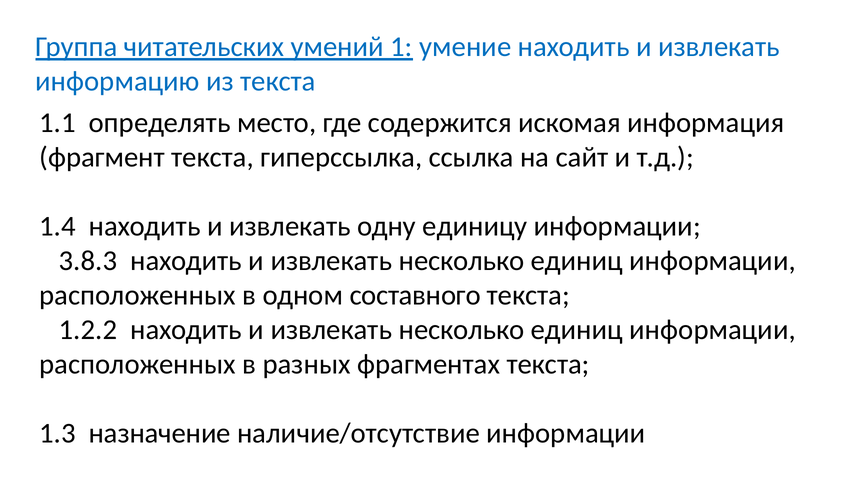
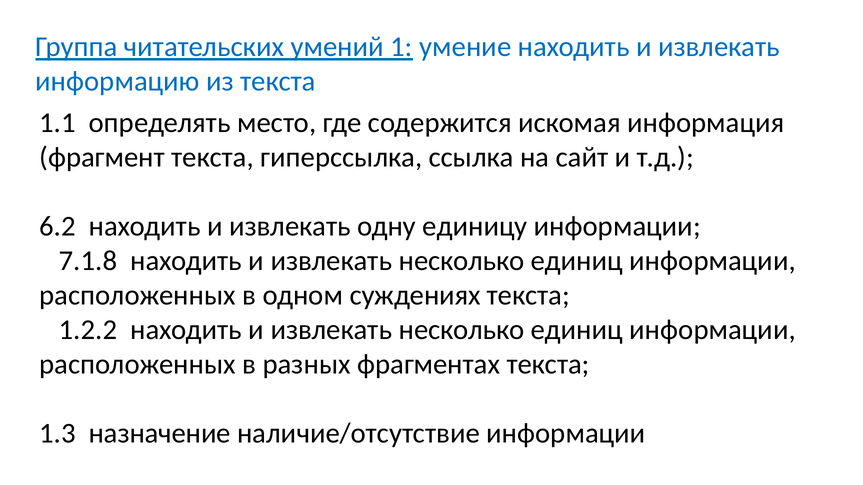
1.4: 1.4 -> 6.2 (58, 227)
3.8.3: 3.8.3 -> 7.1.8 (88, 261)
составного: составного -> суждениях (415, 296)
